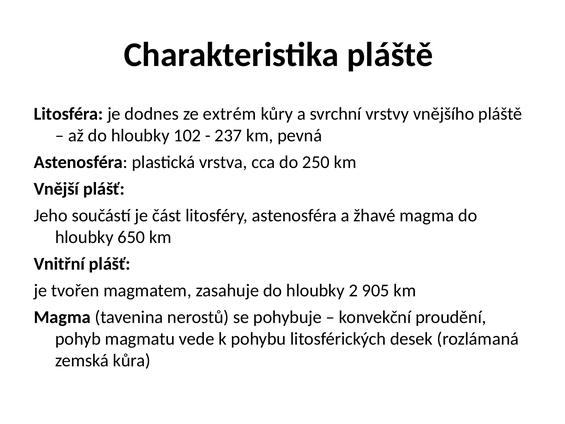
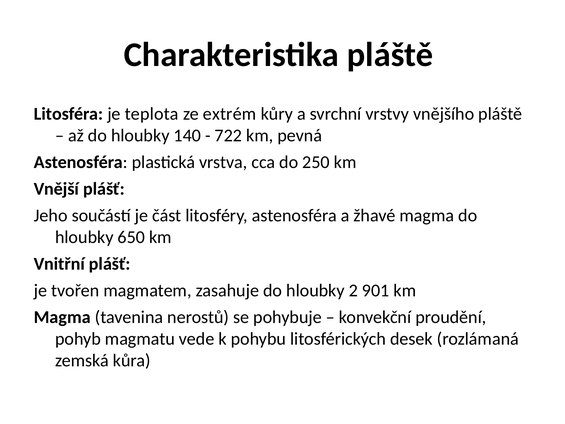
dodnes: dodnes -> teplota (152, 114)
102: 102 -> 140 (187, 135)
237: 237 -> 722 (228, 135)
905: 905 -> 901 (376, 290)
